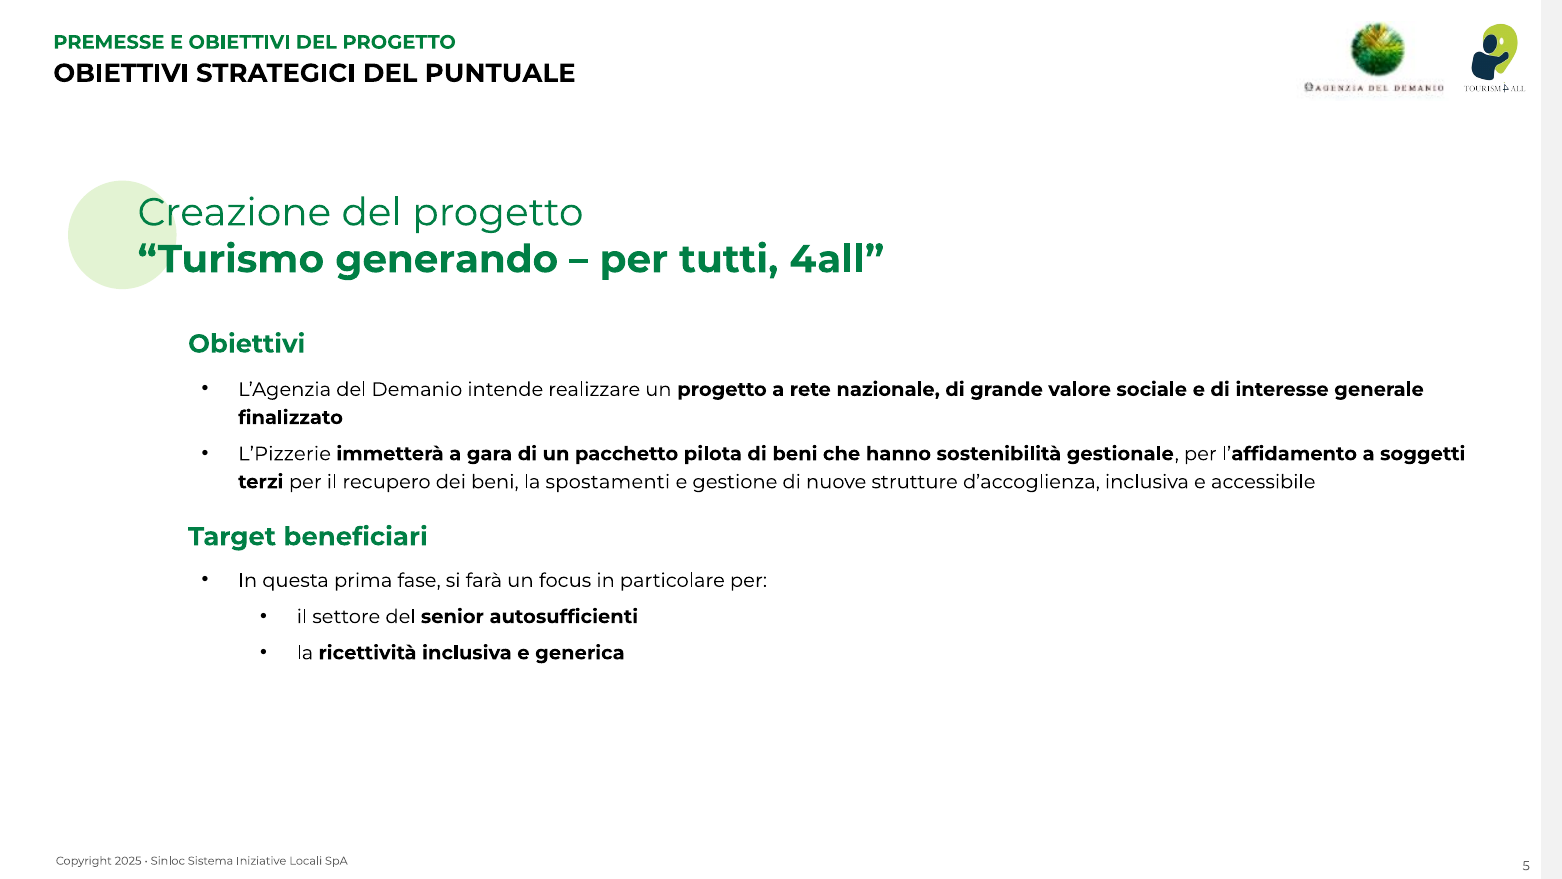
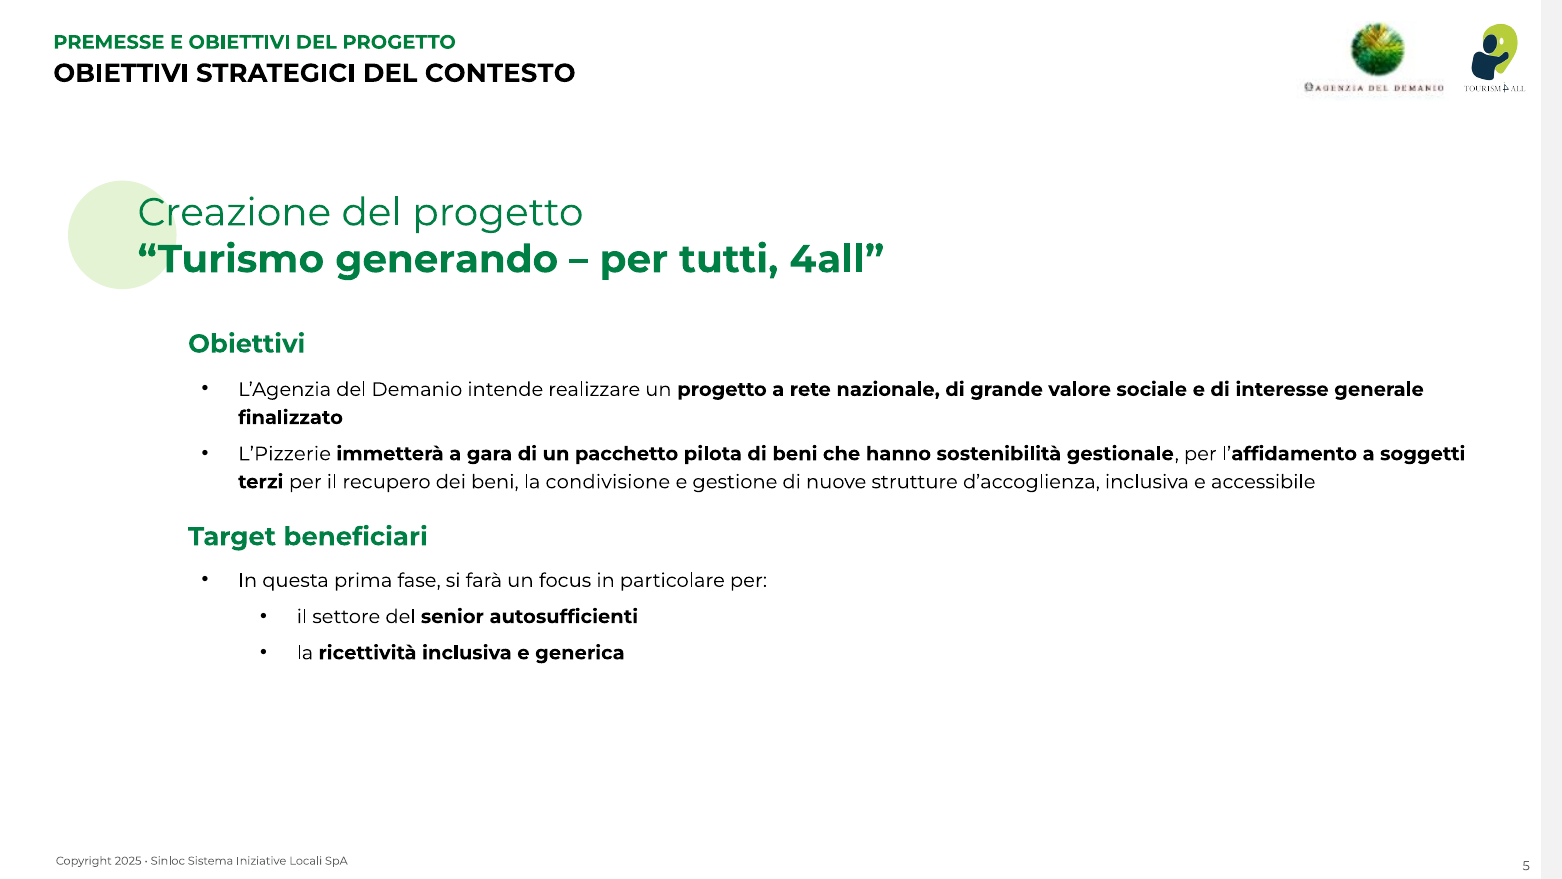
PUNTUALE: PUNTUALE -> CONTESTO (500, 73)
spostamenti: spostamenti -> condivisione (608, 482)
